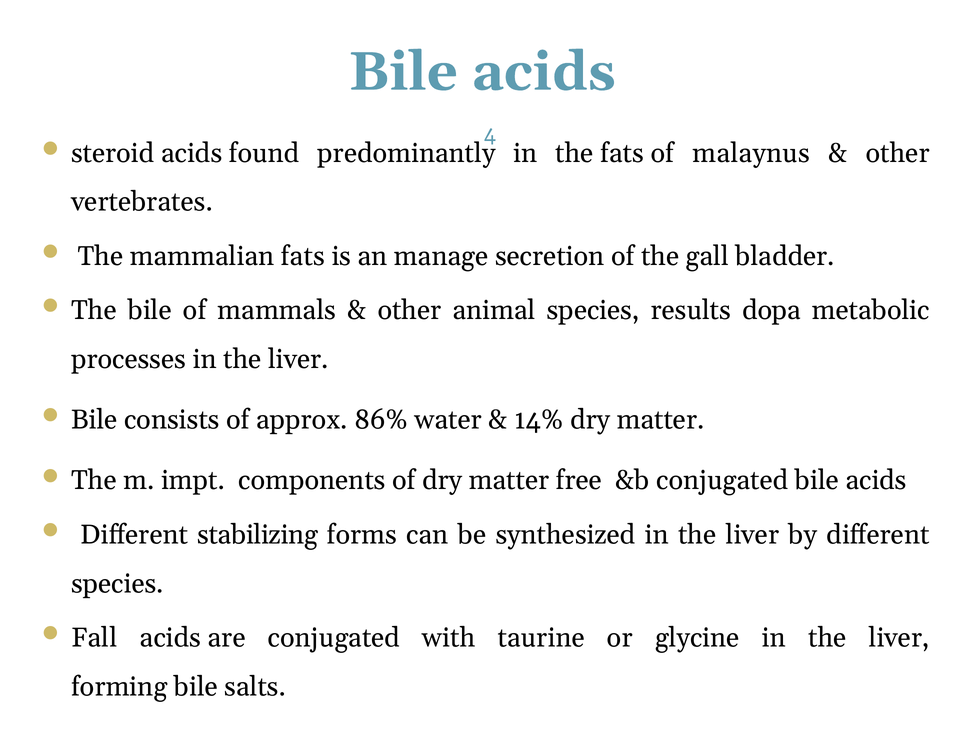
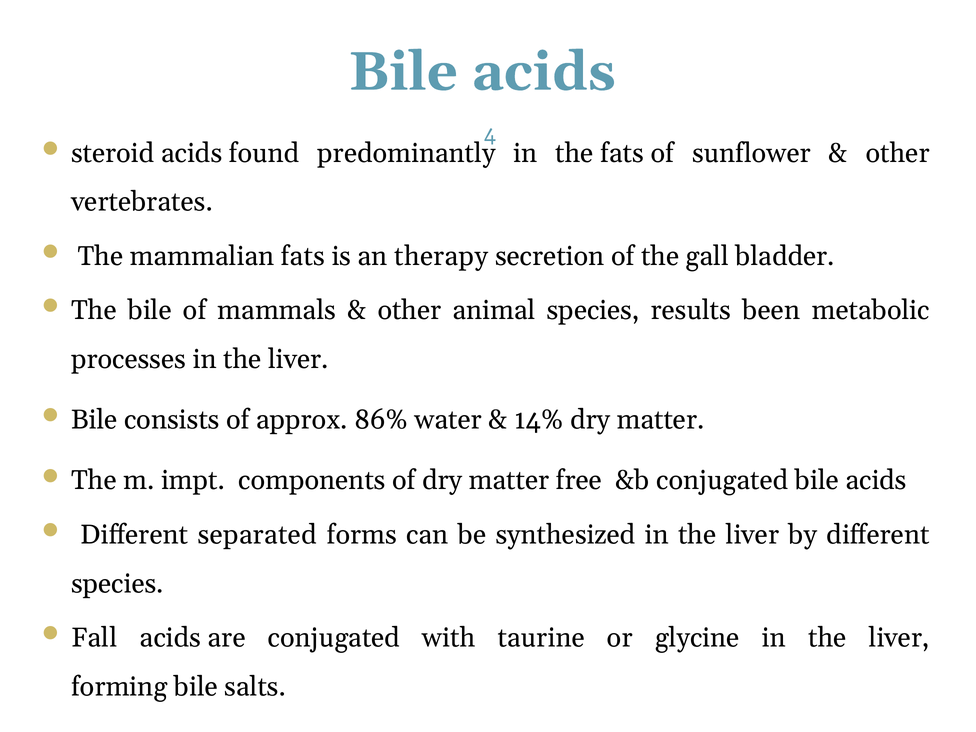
malaynus: malaynus -> sunflower (751, 153)
manage: manage -> therapy (441, 256)
dopa: dopa -> been (771, 310)
stabilizing: stabilizing -> separated (257, 535)
